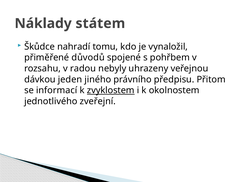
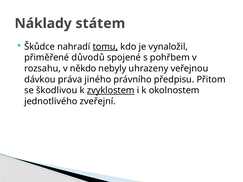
tomu underline: none -> present (105, 47)
radou: radou -> někdo (83, 69)
jeden: jeden -> práva (70, 80)
informací: informací -> škodlivou (57, 90)
